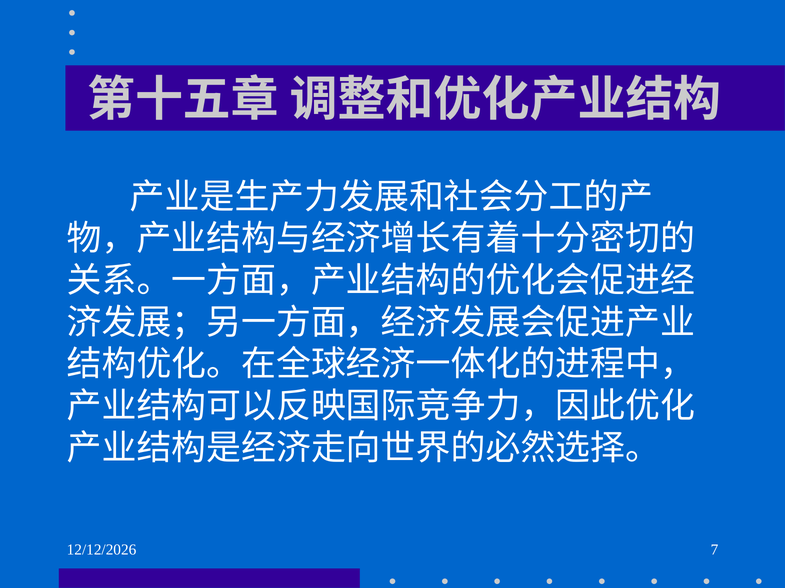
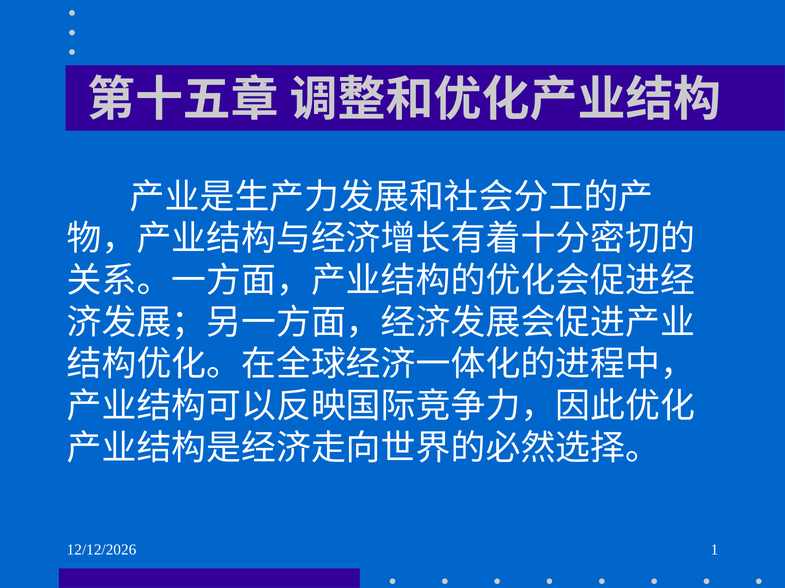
7: 7 -> 1 (714, 551)
